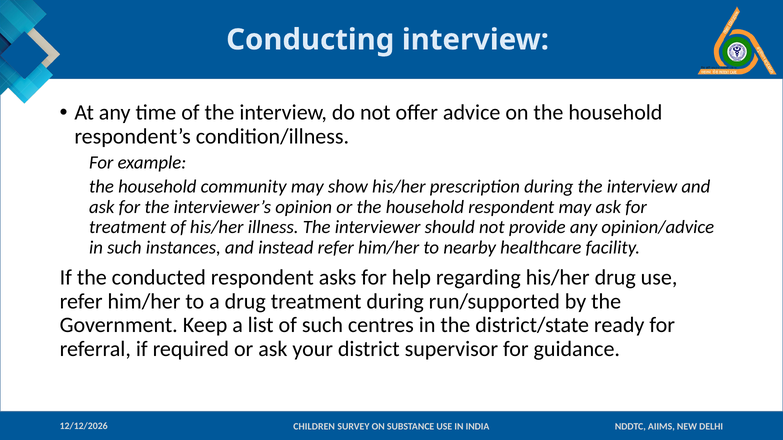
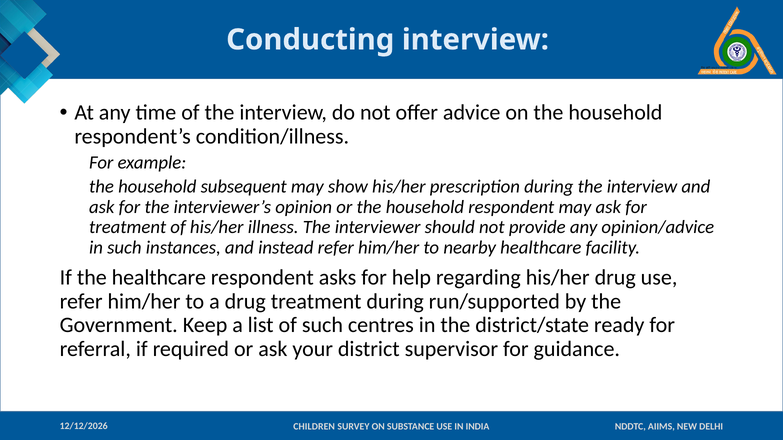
community: community -> subsequent (244, 187)
the conducted: conducted -> healthcare (159, 278)
